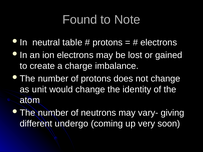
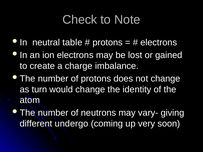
Found: Found -> Check (80, 20)
unit: unit -> turn (39, 90)
